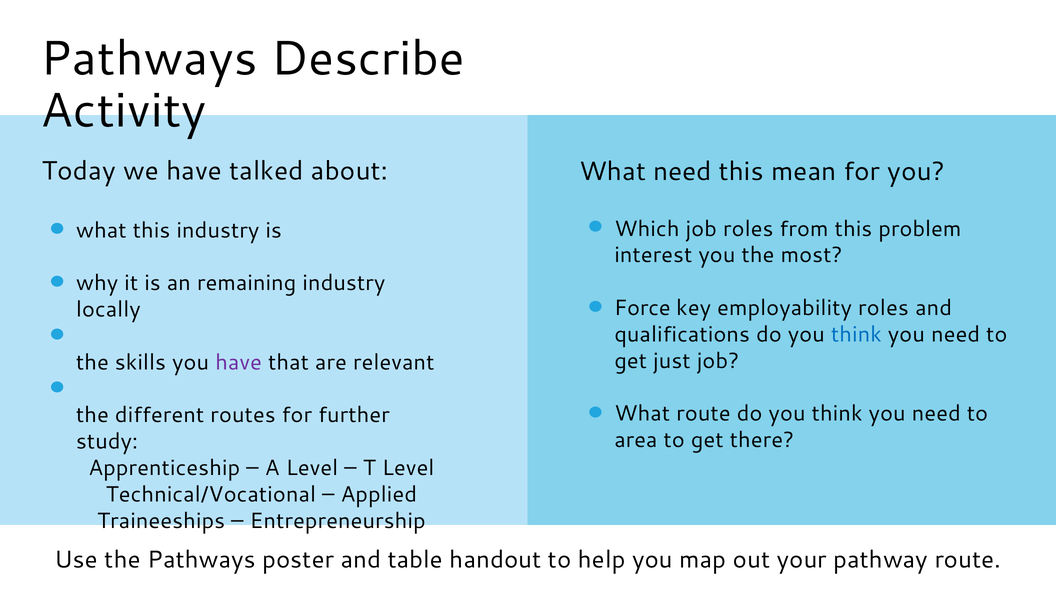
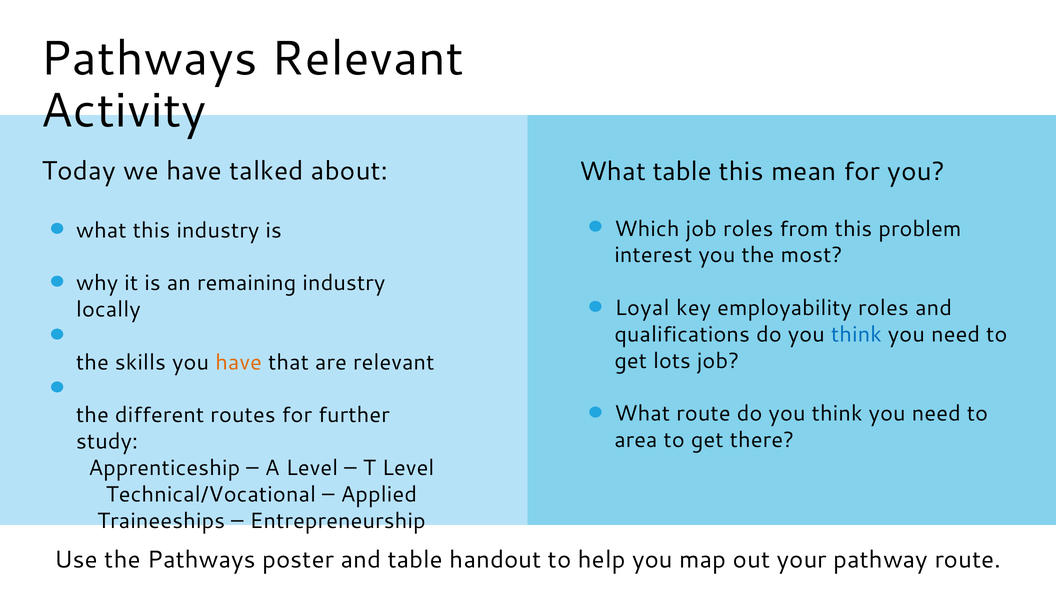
Pathways Describe: Describe -> Relevant (368, 59)
What need: need -> table (682, 171)
Force: Force -> Loyal (642, 308)
just: just -> lots (672, 361)
have colour: purple -> orange (239, 362)
